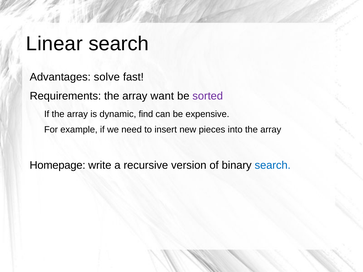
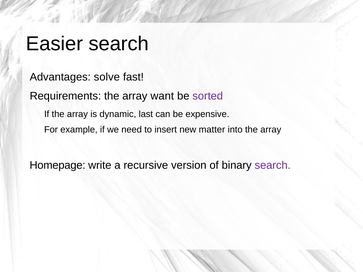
Linear: Linear -> Easier (54, 44)
find: find -> last (146, 114)
pieces: pieces -> matter (212, 130)
search colour: blue -> purple (273, 165)
